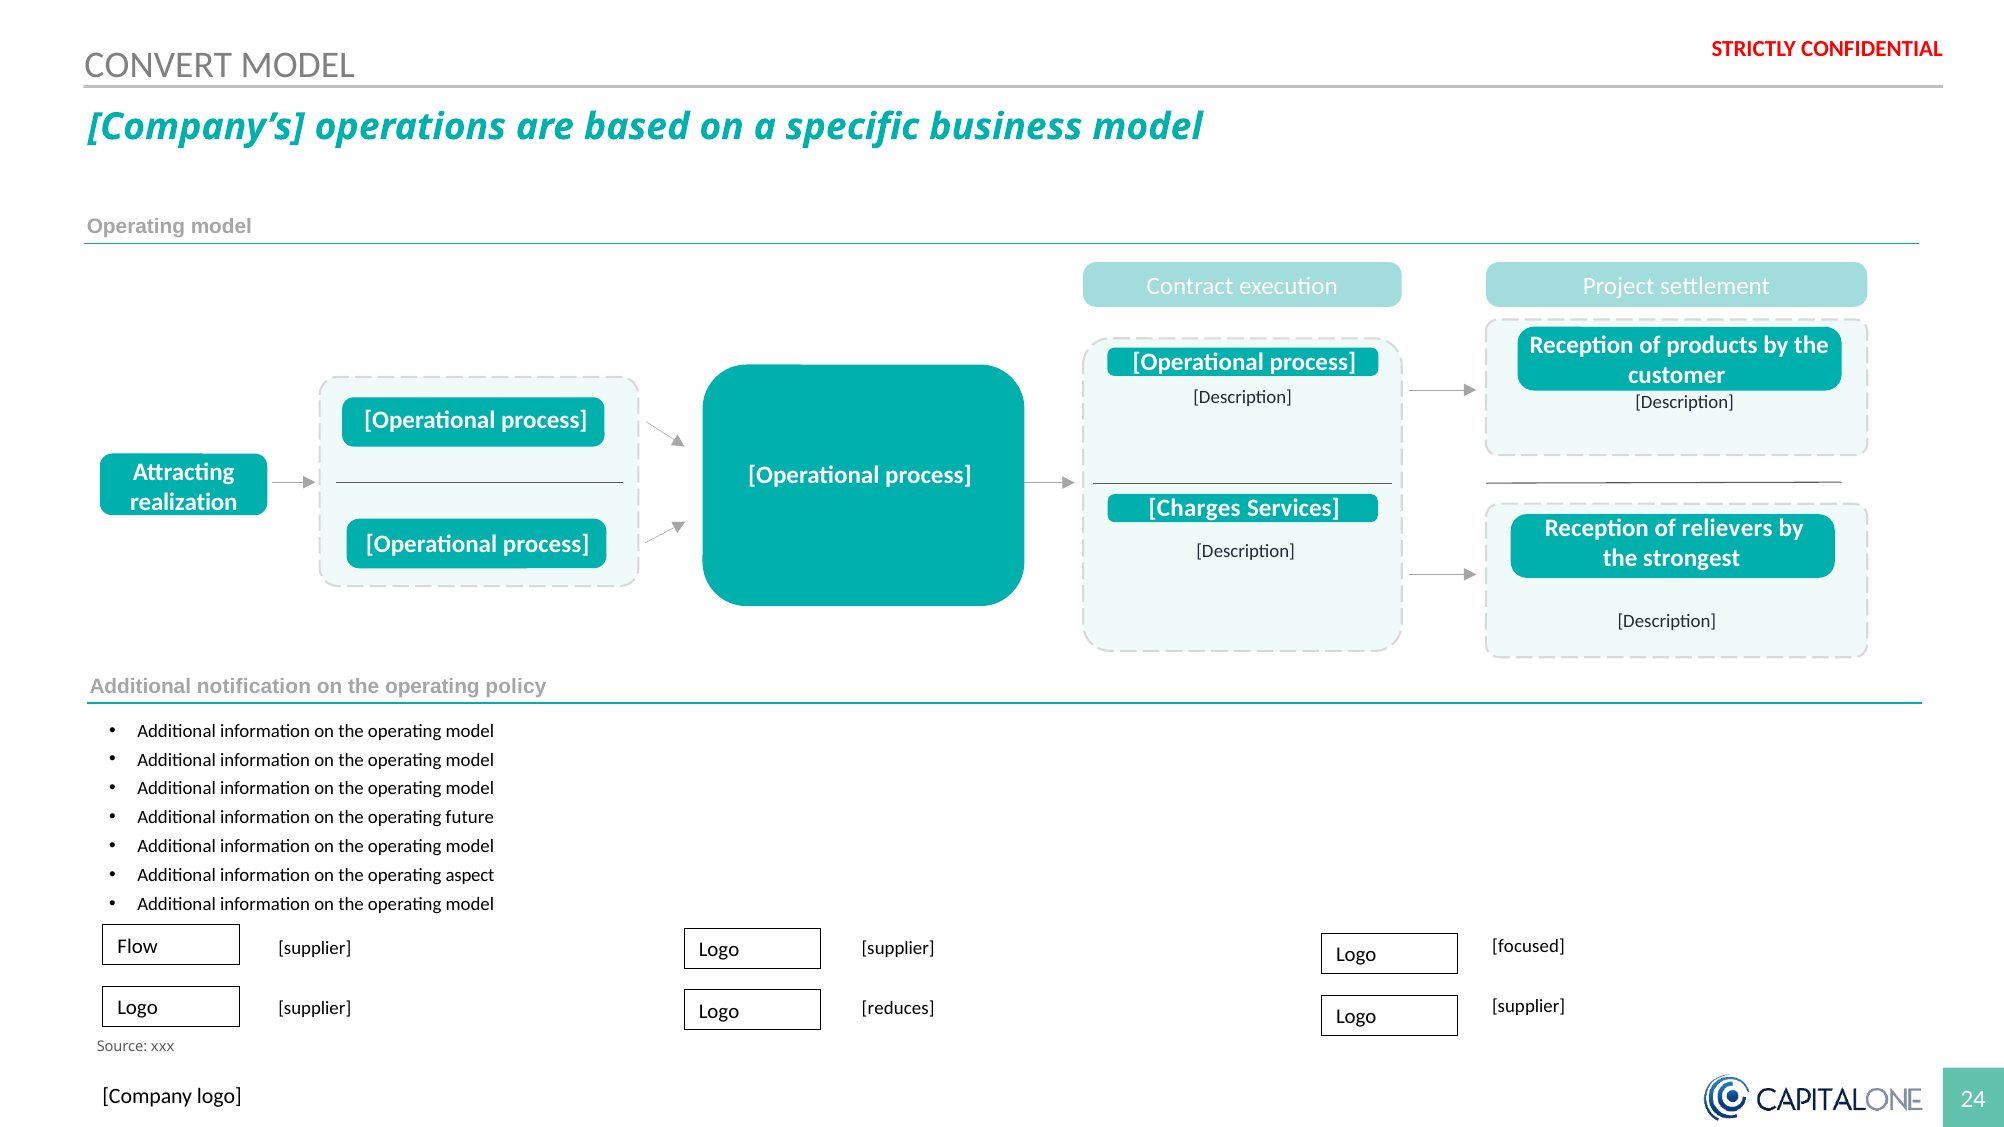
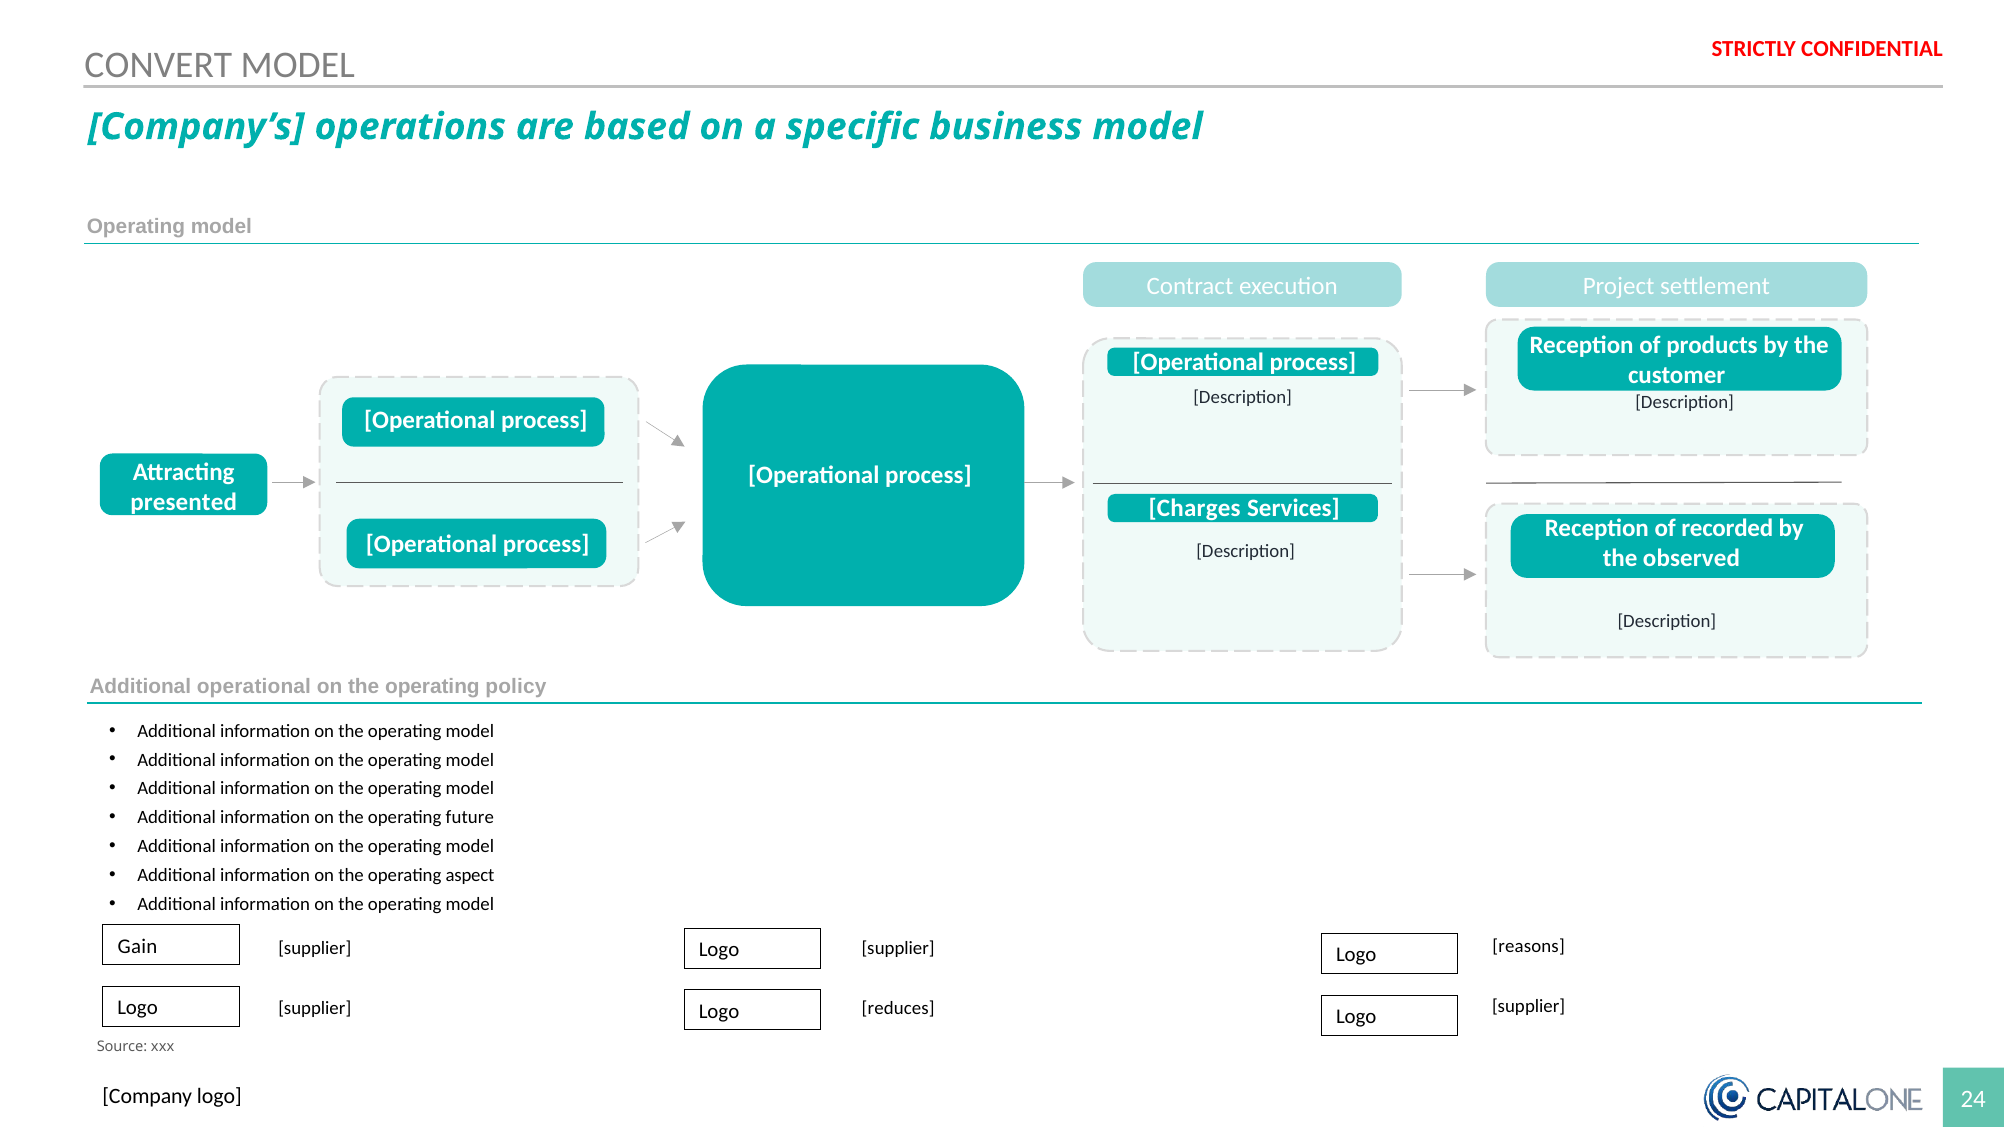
realization: realization -> presented (184, 503)
relievers: relievers -> recorded (1727, 529)
strongest: strongest -> observed (1692, 559)
Additional notification: notification -> operational (254, 687)
Flow: Flow -> Gain (138, 946)
focused: focused -> reasons (1529, 947)
